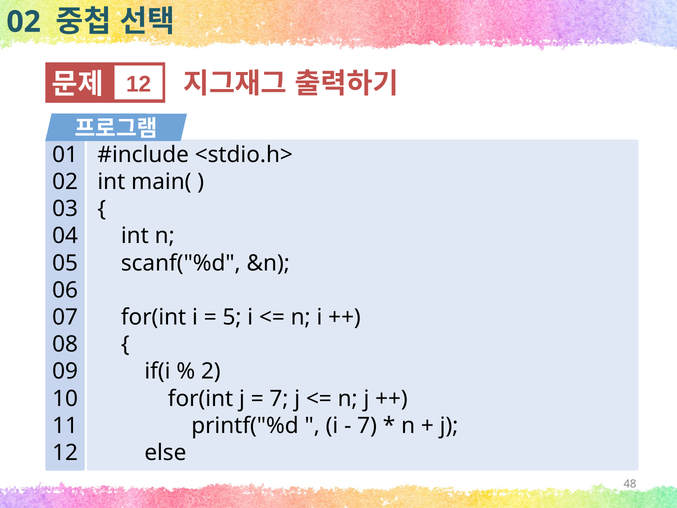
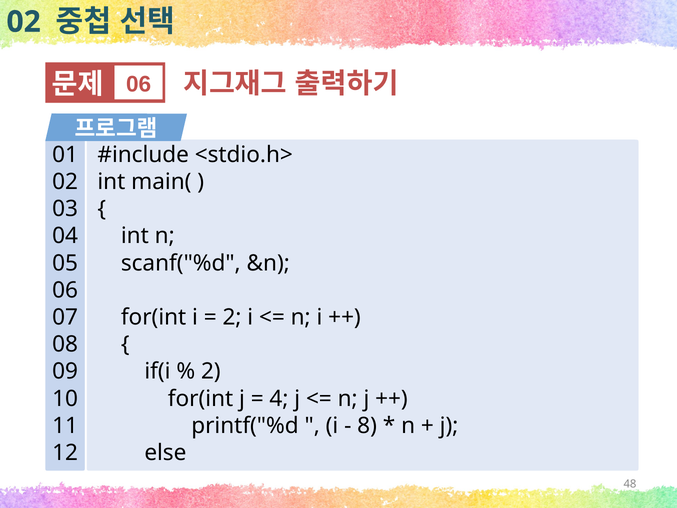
12: 12 -> 06 (139, 84)
5: 5 -> 2 (232, 317)
7: 7 -> 4 (279, 398)
7: 7 -> 8 (367, 425)
